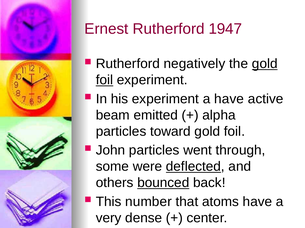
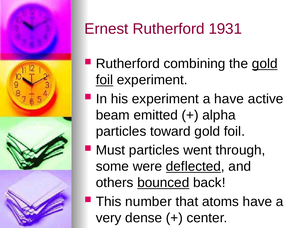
1947: 1947 -> 1931 (225, 29)
negatively: negatively -> combining (195, 64)
John: John -> Must (111, 151)
